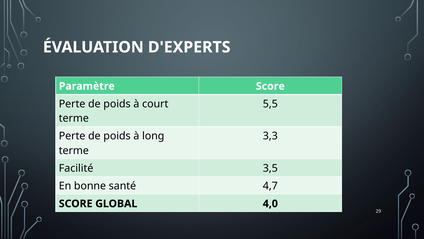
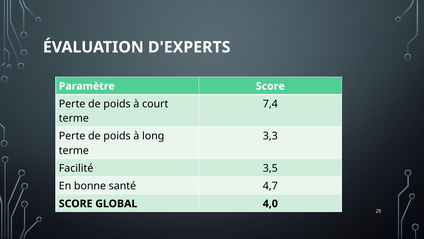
5,5: 5,5 -> 7,4 (270, 104)
